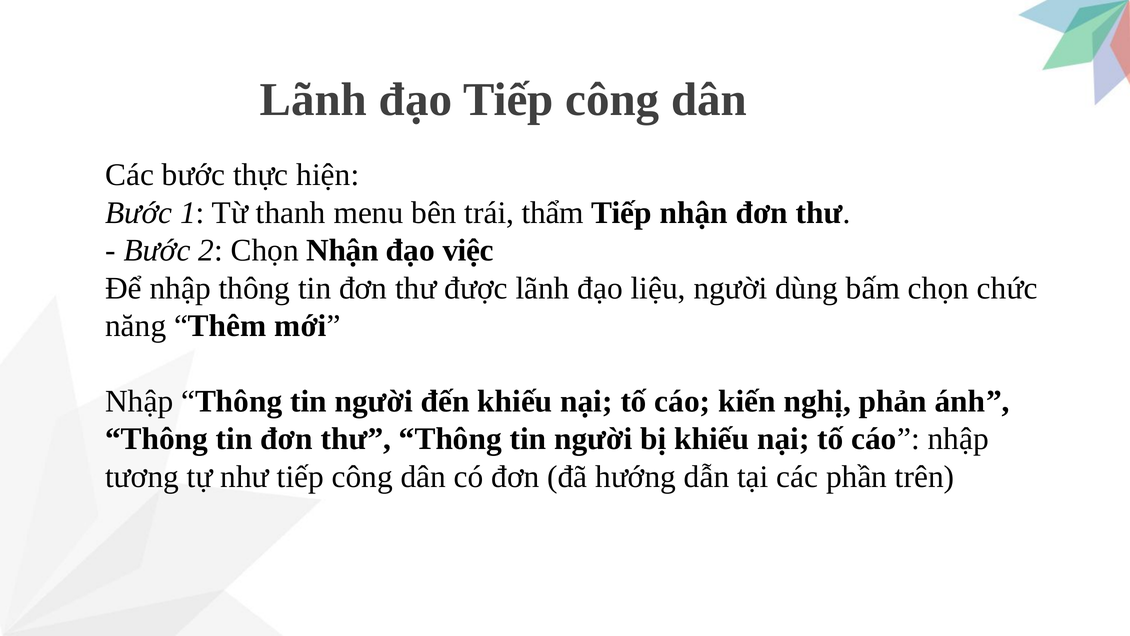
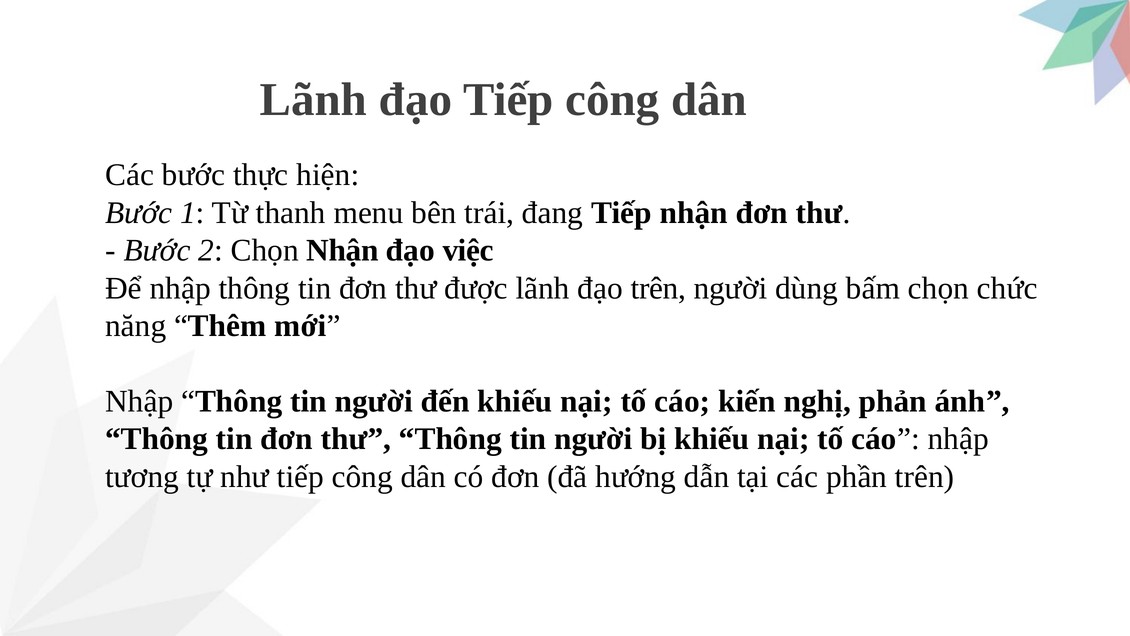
thẩm: thẩm -> đang (552, 213)
đạo liệu: liệu -> trên (658, 288)
